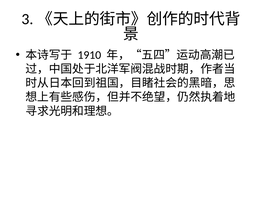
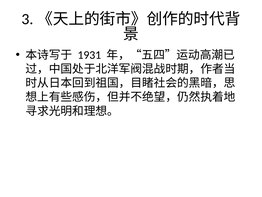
1910: 1910 -> 1931 (89, 55)
